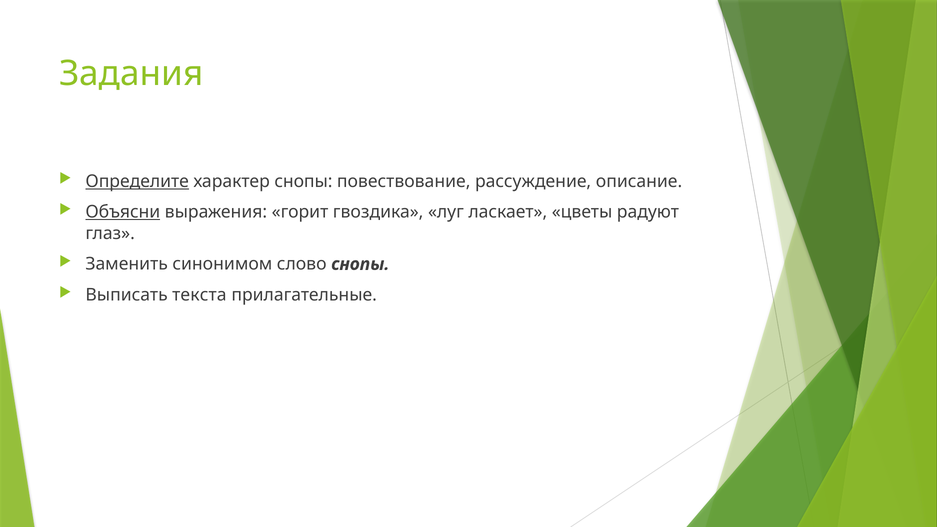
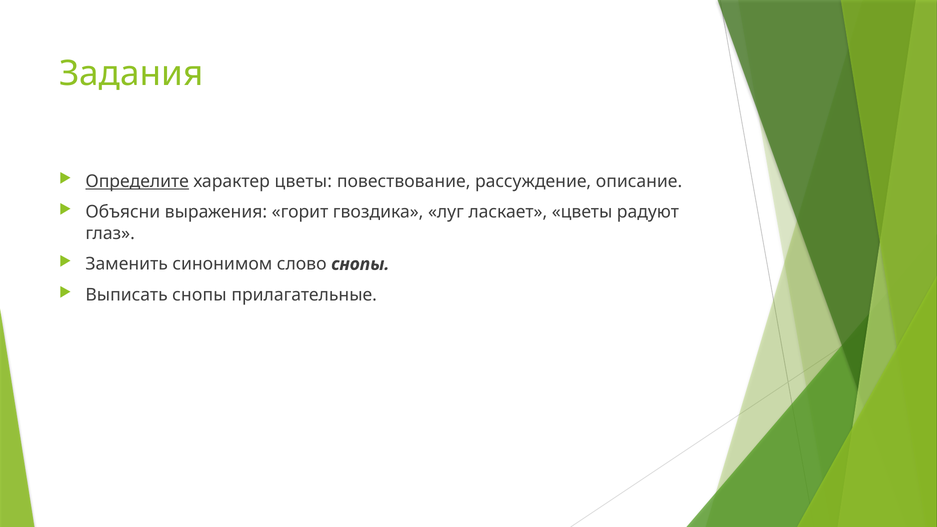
характер снопы: снопы -> цветы (303, 181)
Объясни underline: present -> none (123, 212)
Выписать текста: текста -> снопы (199, 295)
